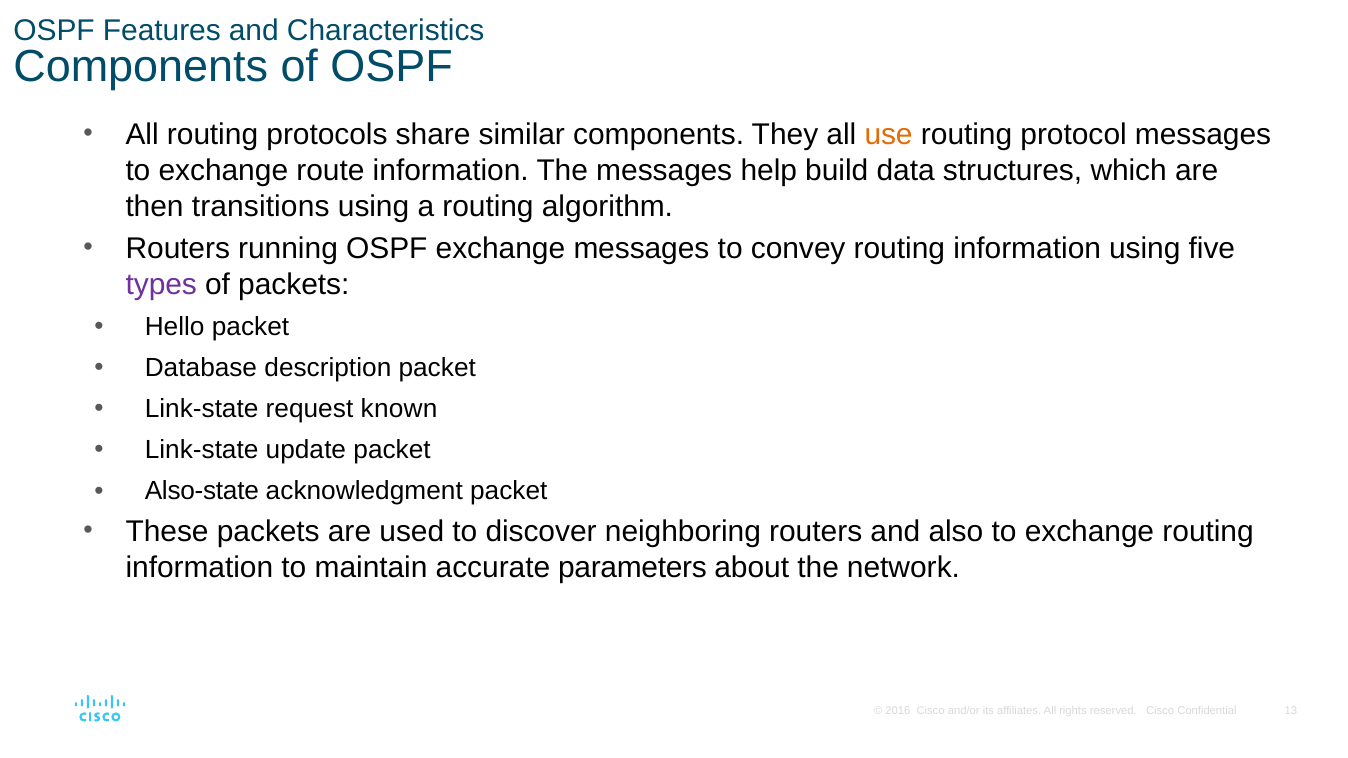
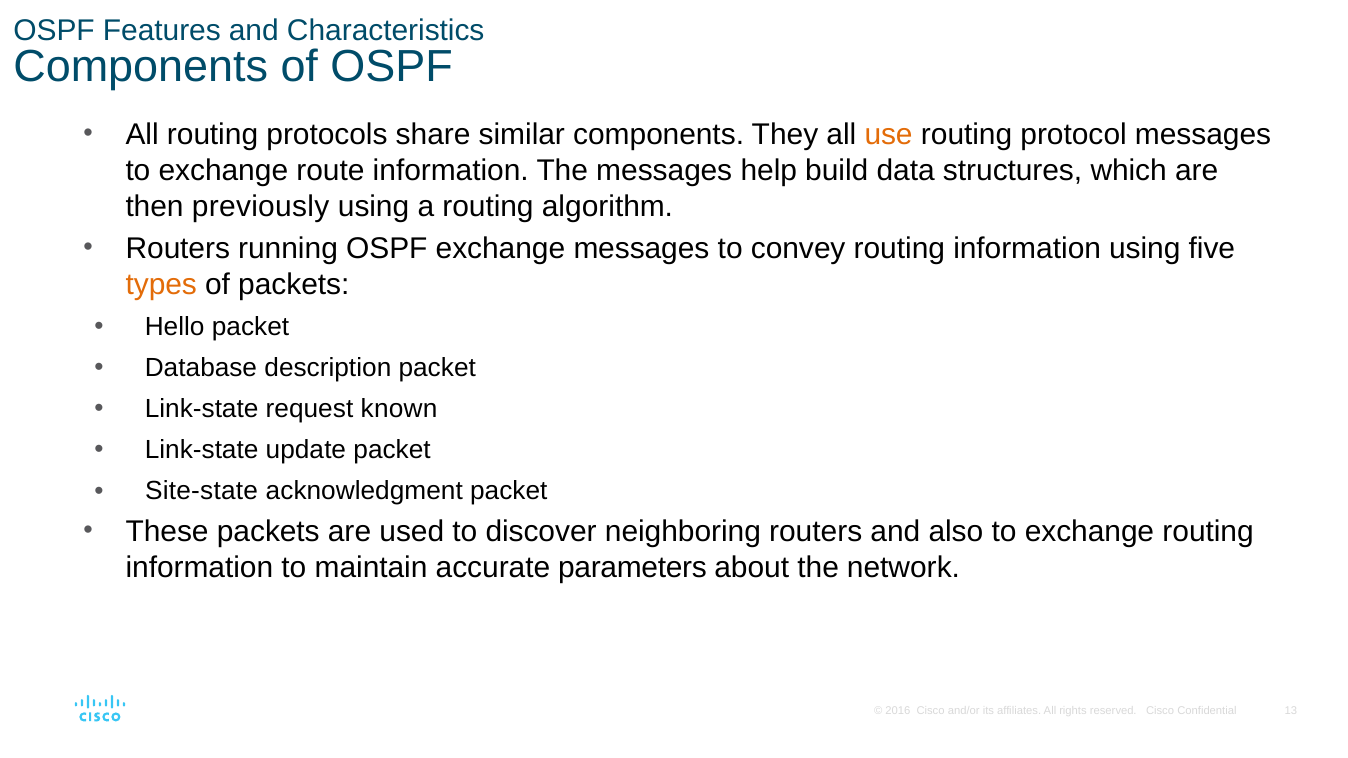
transitions: transitions -> previously (261, 207)
types colour: purple -> orange (161, 284)
Also-state: Also-state -> Site-state (202, 491)
